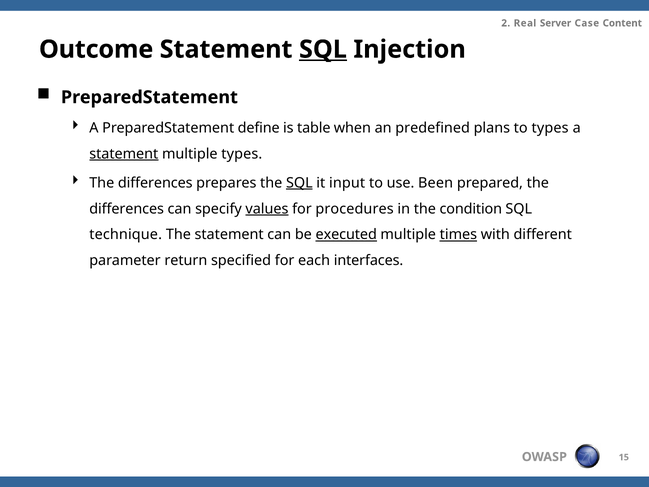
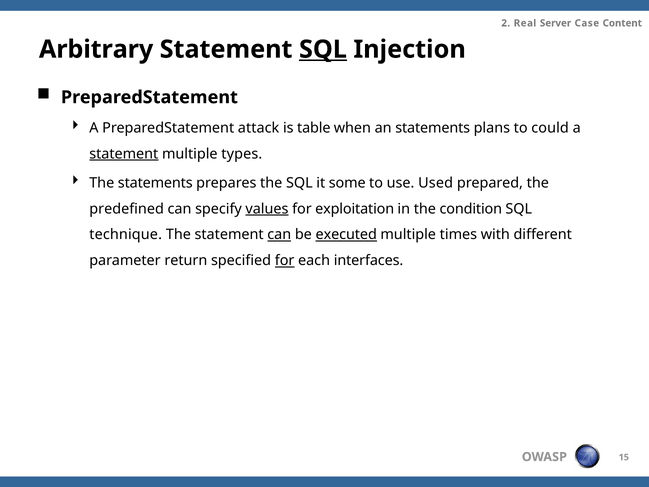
Outcome: Outcome -> Arbitrary (96, 49)
define: define -> attack (259, 128)
an predefined: predefined -> statements (433, 128)
to types: types -> could (550, 128)
differences: differences -> statements (155, 183)
SQL underline: present -> none (299, 183)
input: input -> some (347, 183)
Been: Been -> Used (436, 183)
differences: differences -> predefined (127, 209)
procedures: procedures -> exploitation (355, 209)
can underline: none -> present (279, 235)
times underline: present -> none (458, 235)
for underline: none -> present (285, 261)
